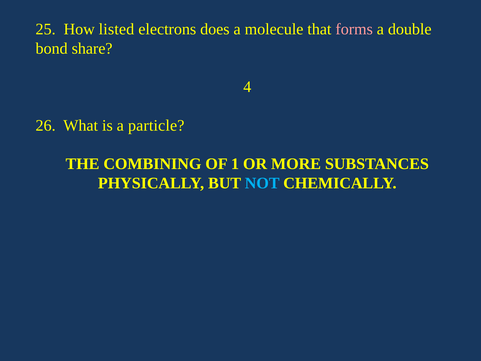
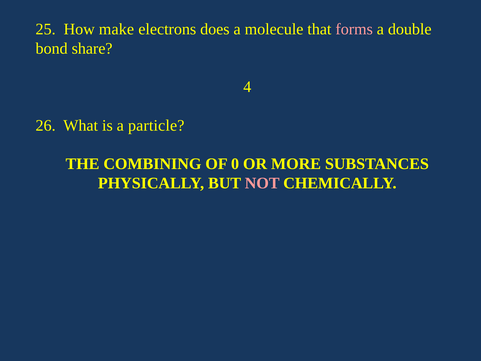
listed: listed -> make (116, 29)
1: 1 -> 0 (235, 164)
NOT colour: light blue -> pink (262, 183)
